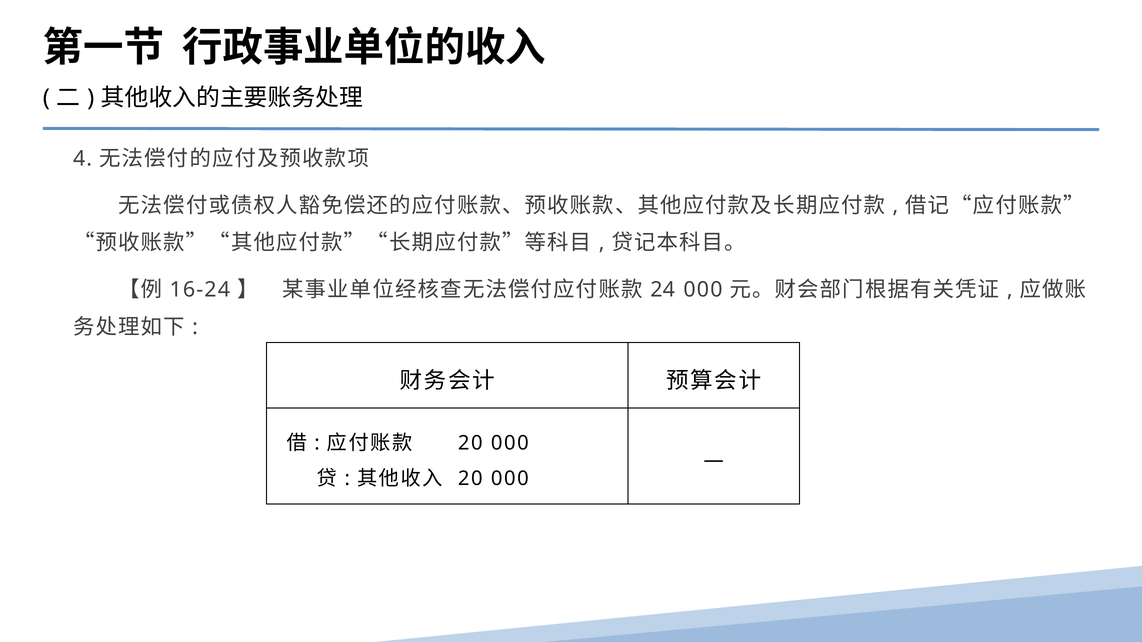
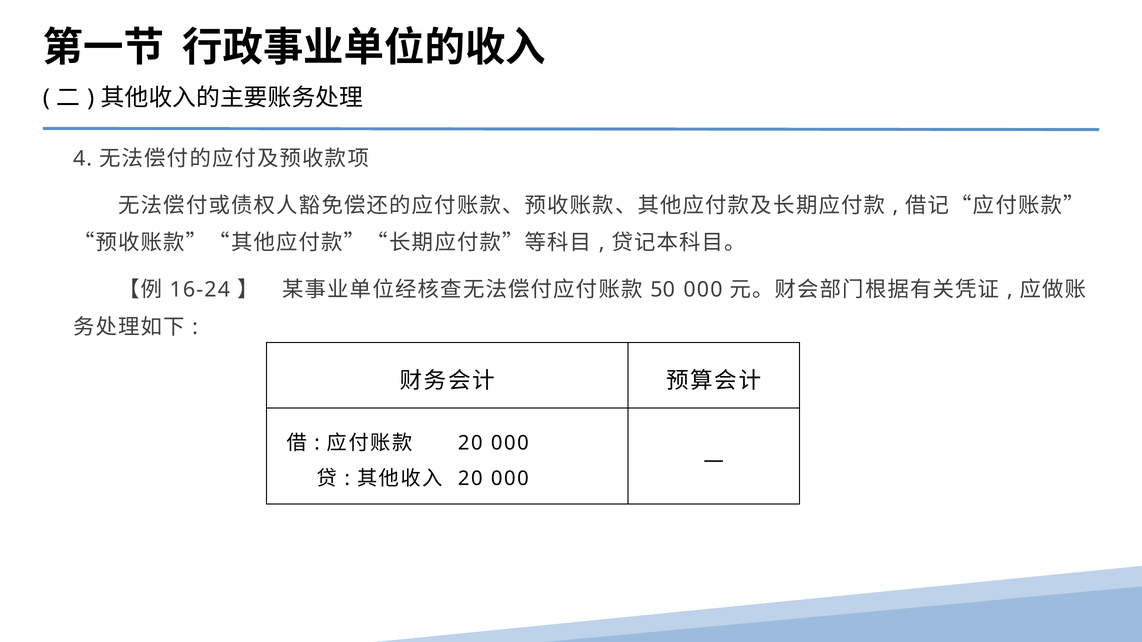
24: 24 -> 50 (663, 290)
